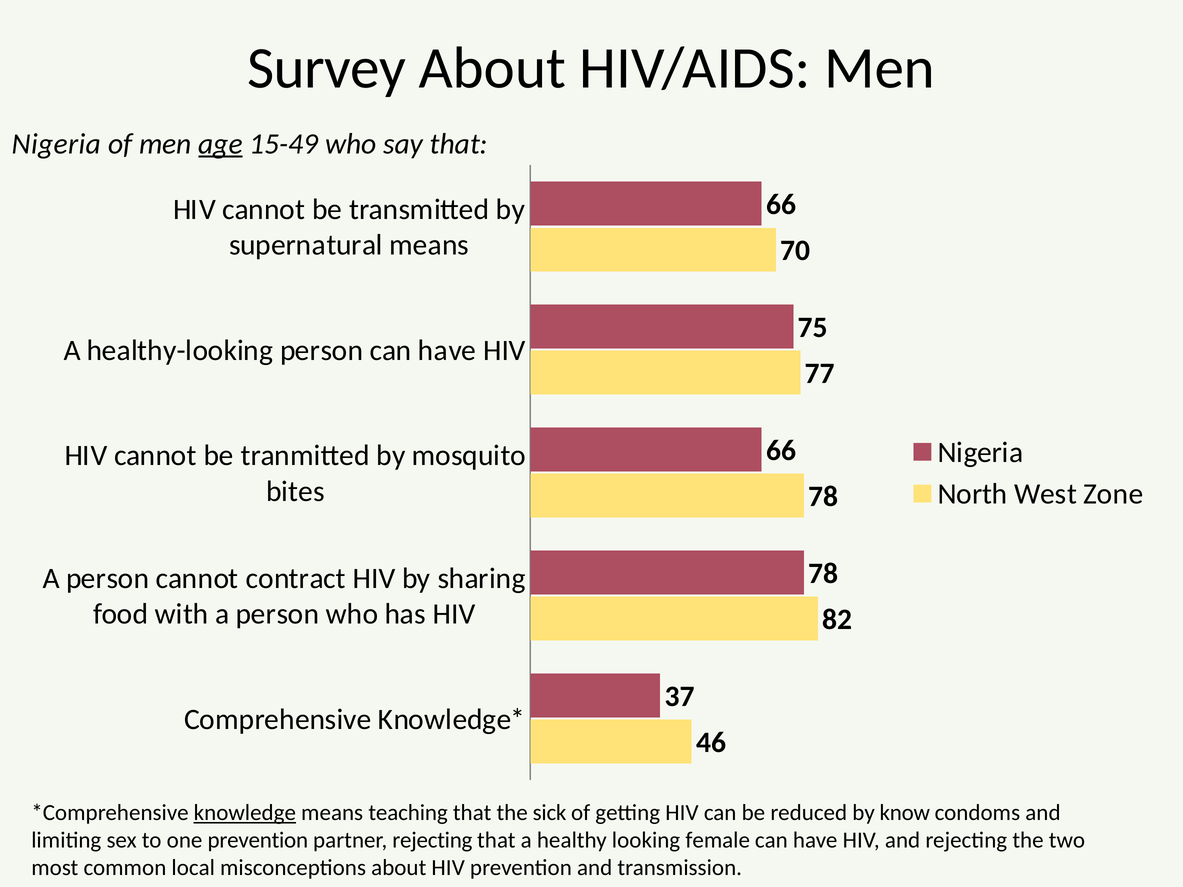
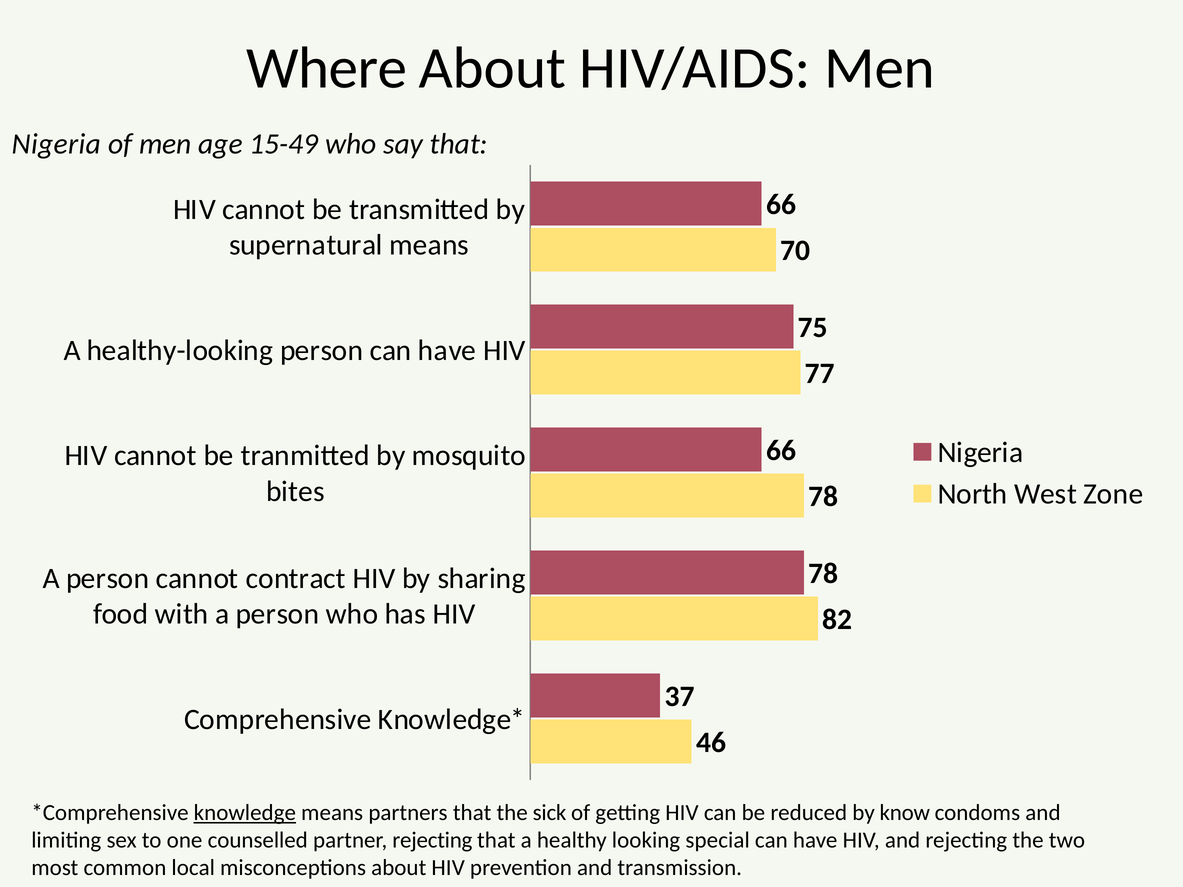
Survey: Survey -> Where (327, 68)
age underline: present -> none (221, 144)
teaching: teaching -> partners (408, 813)
one prevention: prevention -> counselled (258, 841)
female: female -> special (718, 841)
